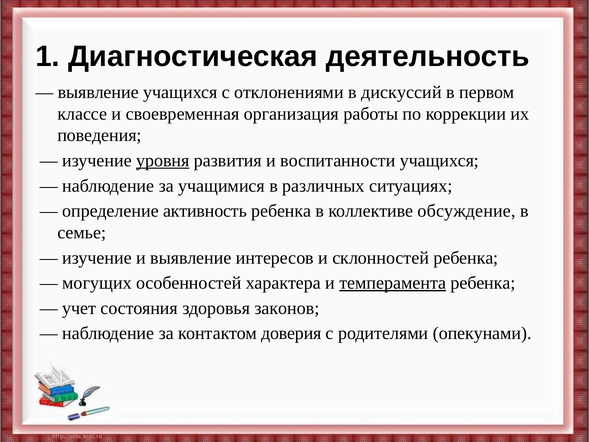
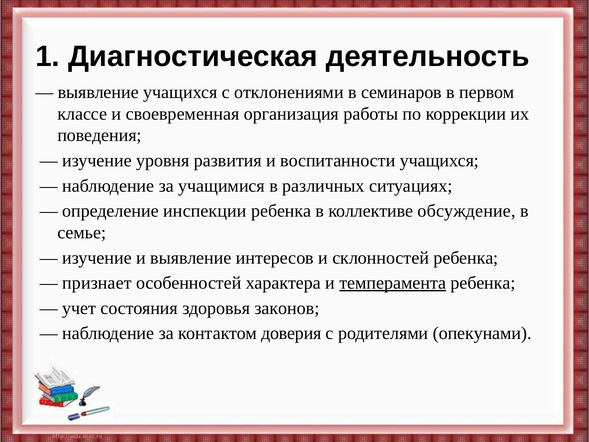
дискуссий: дискуссий -> семинаров (401, 92)
уровня underline: present -> none (163, 160)
активность: активность -> инспекции (205, 211)
могущих: могущих -> признает (97, 283)
